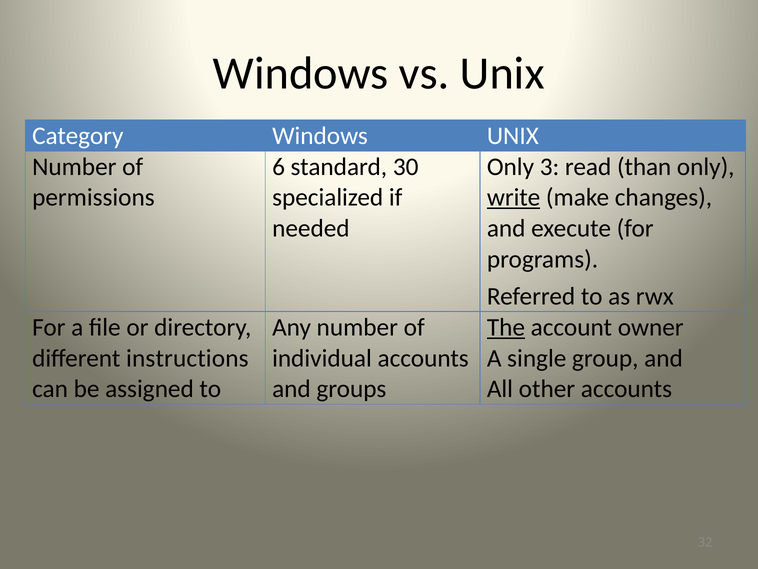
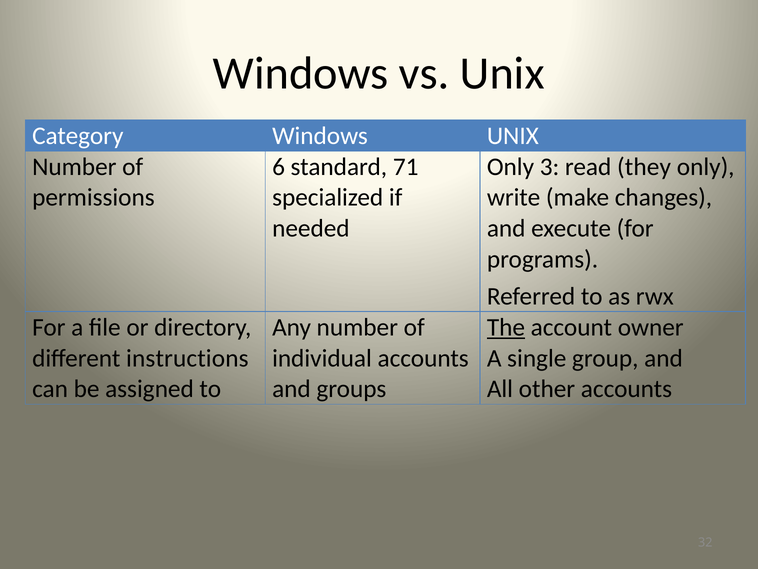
30: 30 -> 71 (406, 167)
than: than -> they (644, 167)
write underline: present -> none (514, 197)
